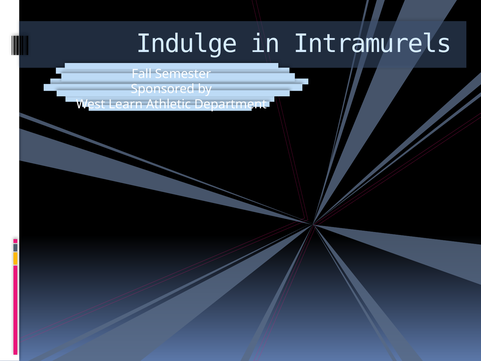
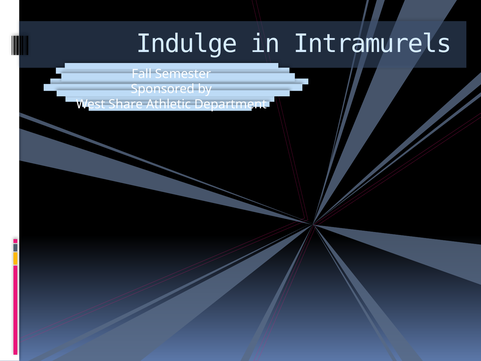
Learn: Learn -> Share (126, 104)
